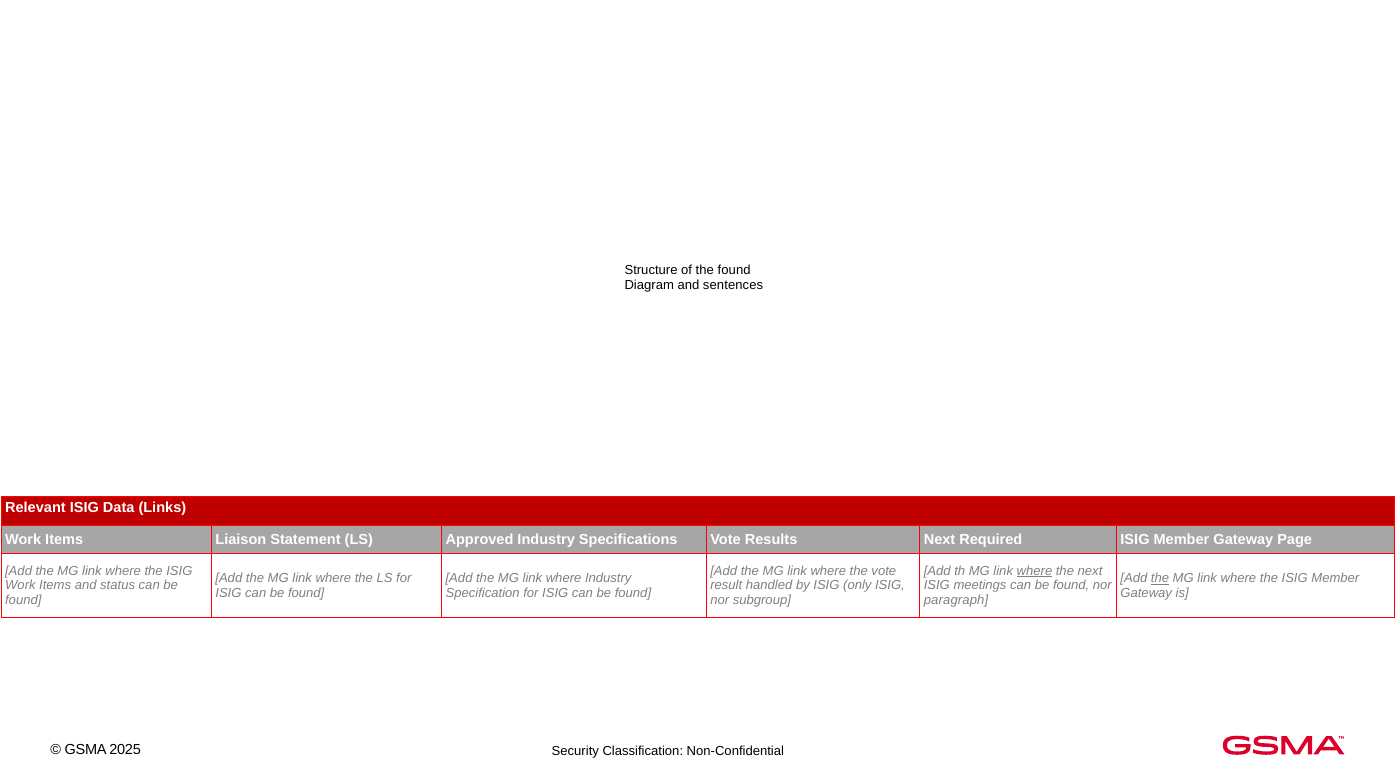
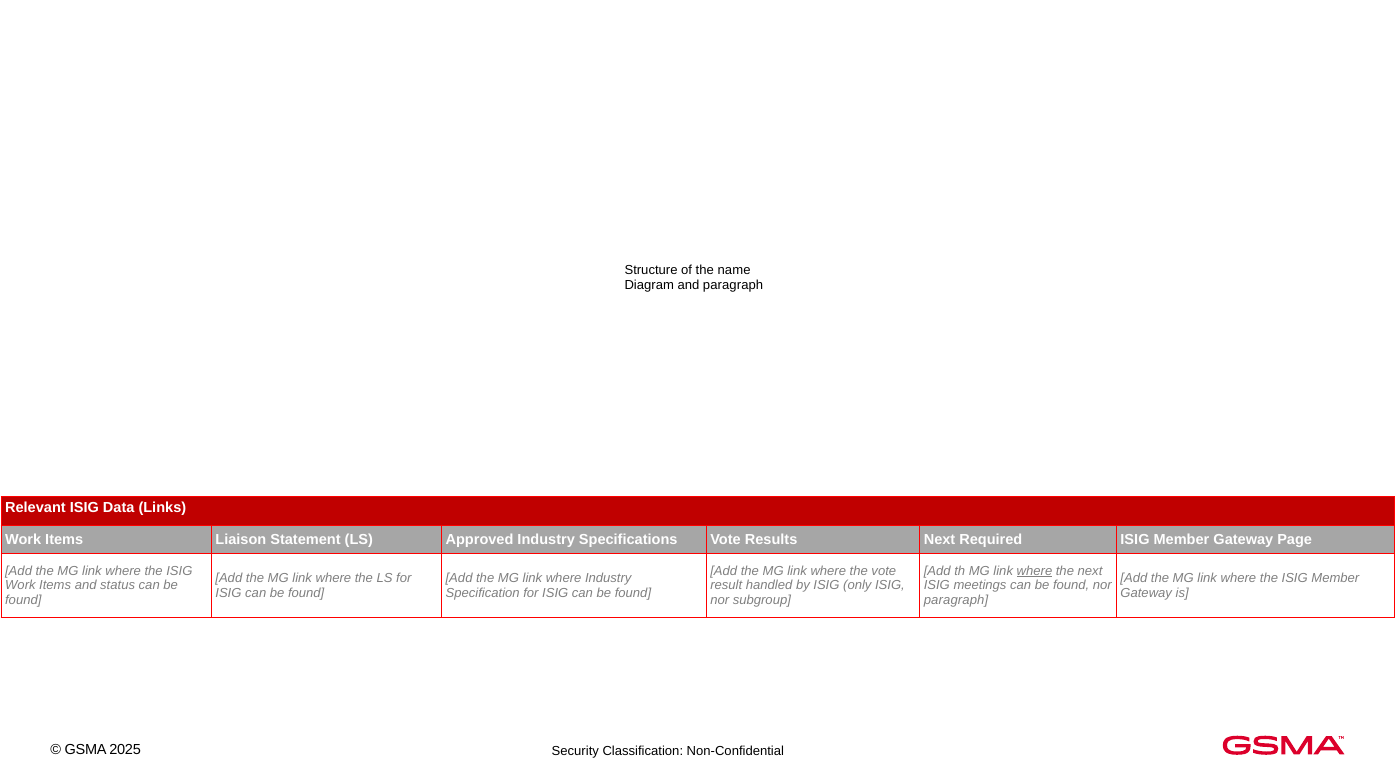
the found: found -> name (734, 270)
and sentences: sentences -> paragraph (733, 286)
the underline: present -> none (1160, 579)
